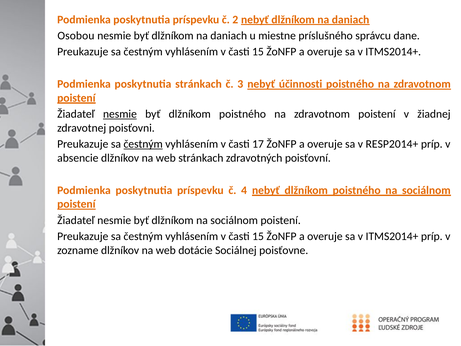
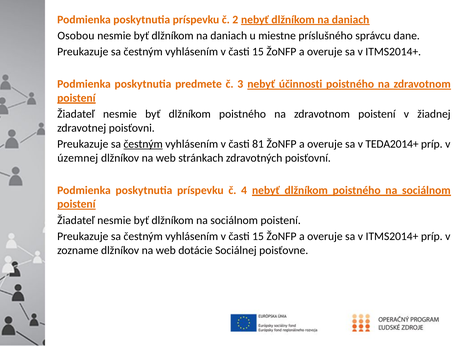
poskytnutia stránkach: stránkach -> predmete (199, 84)
nesmie underline: present -> none (120, 114)
17: 17 -> 81 (258, 144)
RESP2014+: RESP2014+ -> TEDA2014+ (392, 144)
absencie: absencie -> územnej (78, 158)
